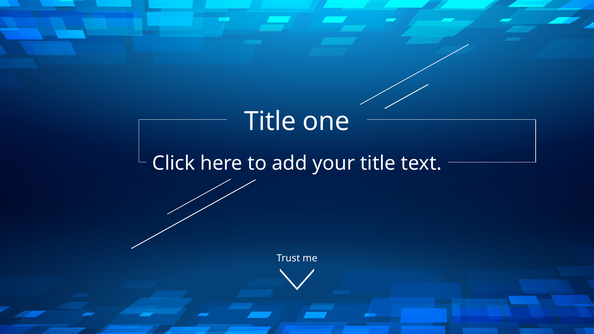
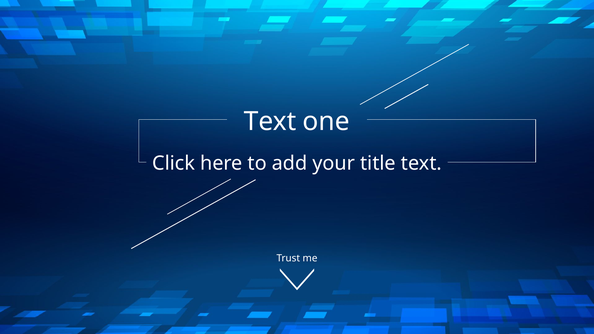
Title: Title -> Text (270, 121)
